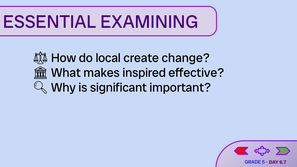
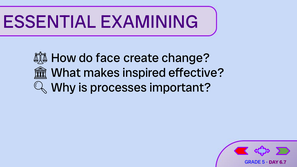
local: local -> face (108, 58)
significant: significant -> processes (118, 88)
